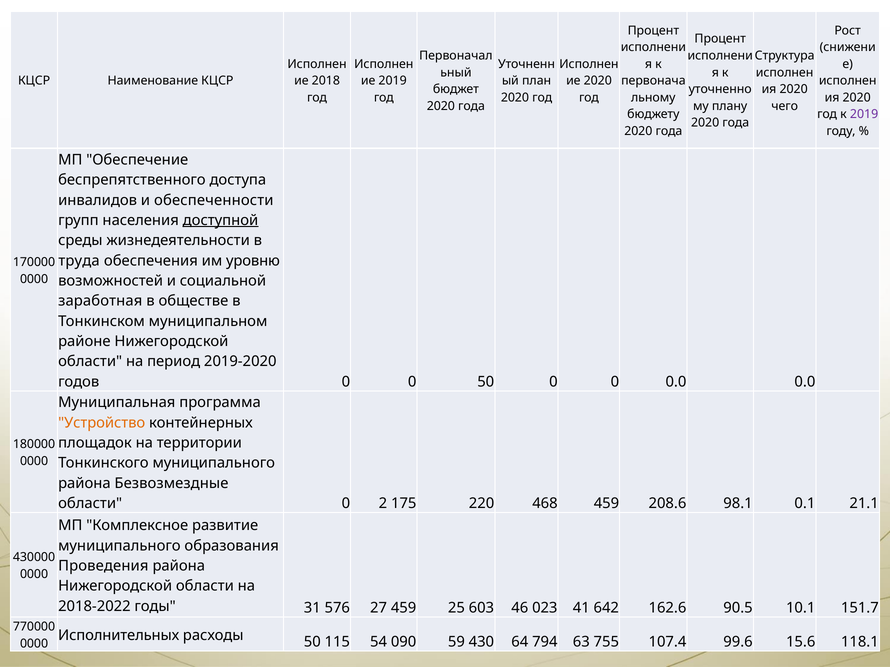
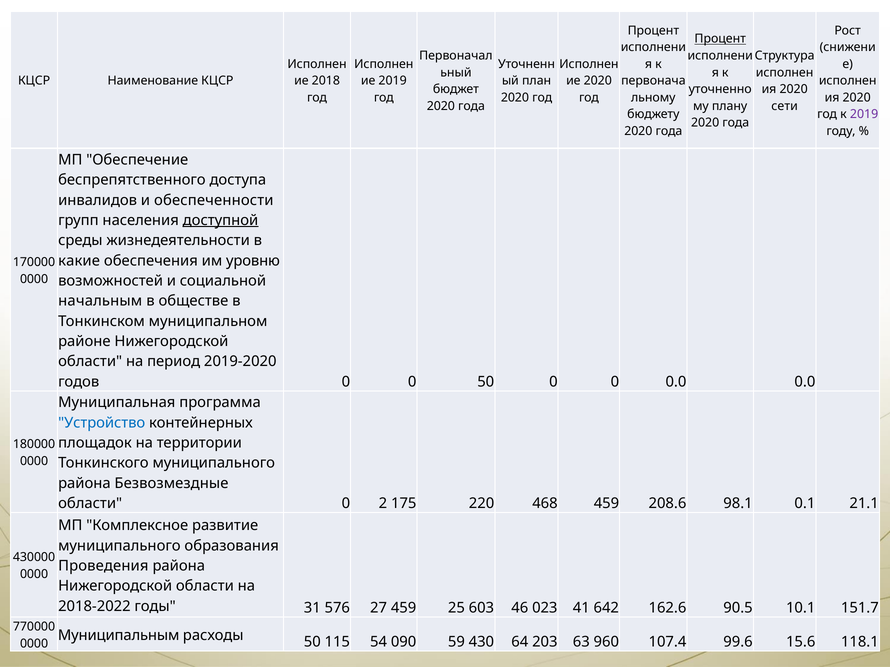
Процент underline: none -> present (720, 39)
чего: чего -> сети (785, 106)
труда: труда -> какие (79, 261)
заработная: заработная -> начальным (100, 301)
Устройство colour: orange -> blue (102, 423)
Исполнительных: Исполнительных -> Муниципальным (119, 636)
794: 794 -> 203 (545, 642)
755: 755 -> 960 (606, 642)
